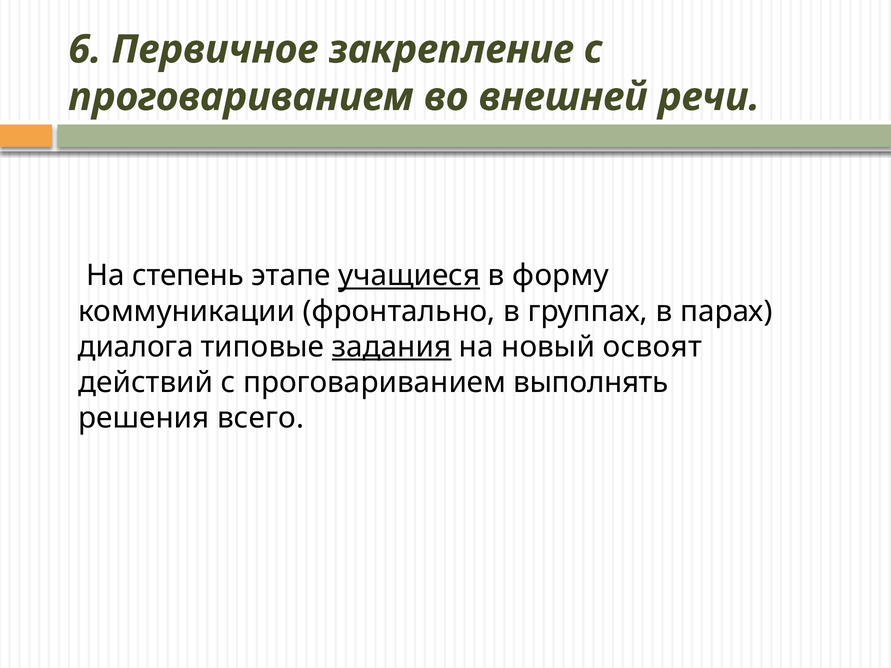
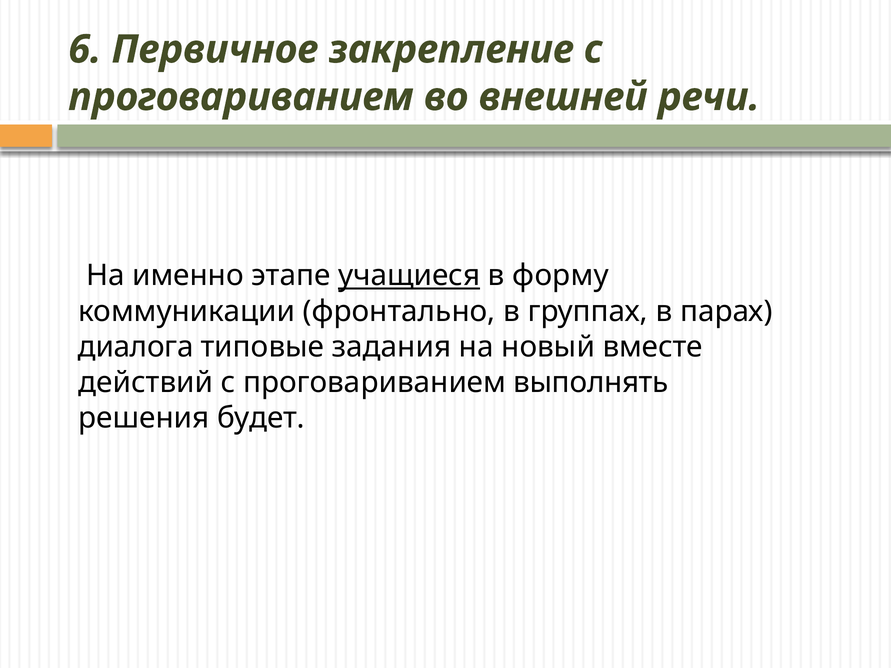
степень: степень -> именно (188, 276)
задания underline: present -> none (392, 347)
освоят: освоят -> вместе (653, 347)
всего: всего -> будет (261, 418)
